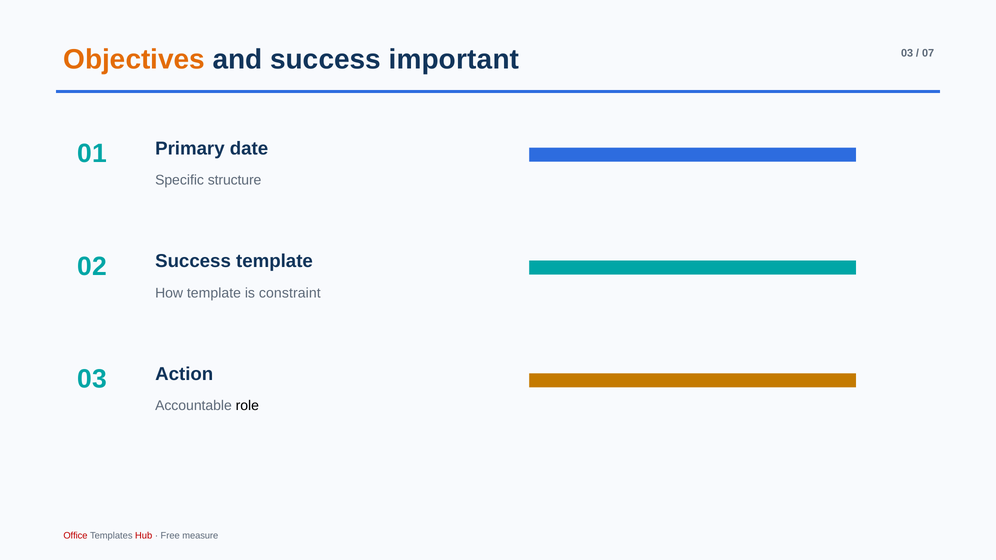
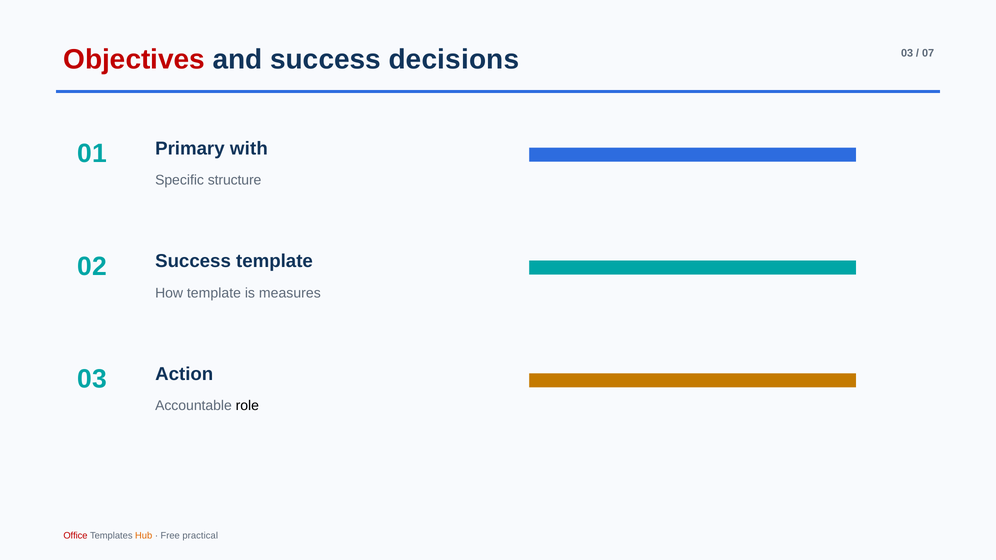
Objectives colour: orange -> red (134, 60)
important: important -> decisions (454, 60)
date: date -> with (249, 148)
constraint: constraint -> measures (290, 293)
Hub colour: red -> orange (144, 536)
measure: measure -> practical (200, 536)
